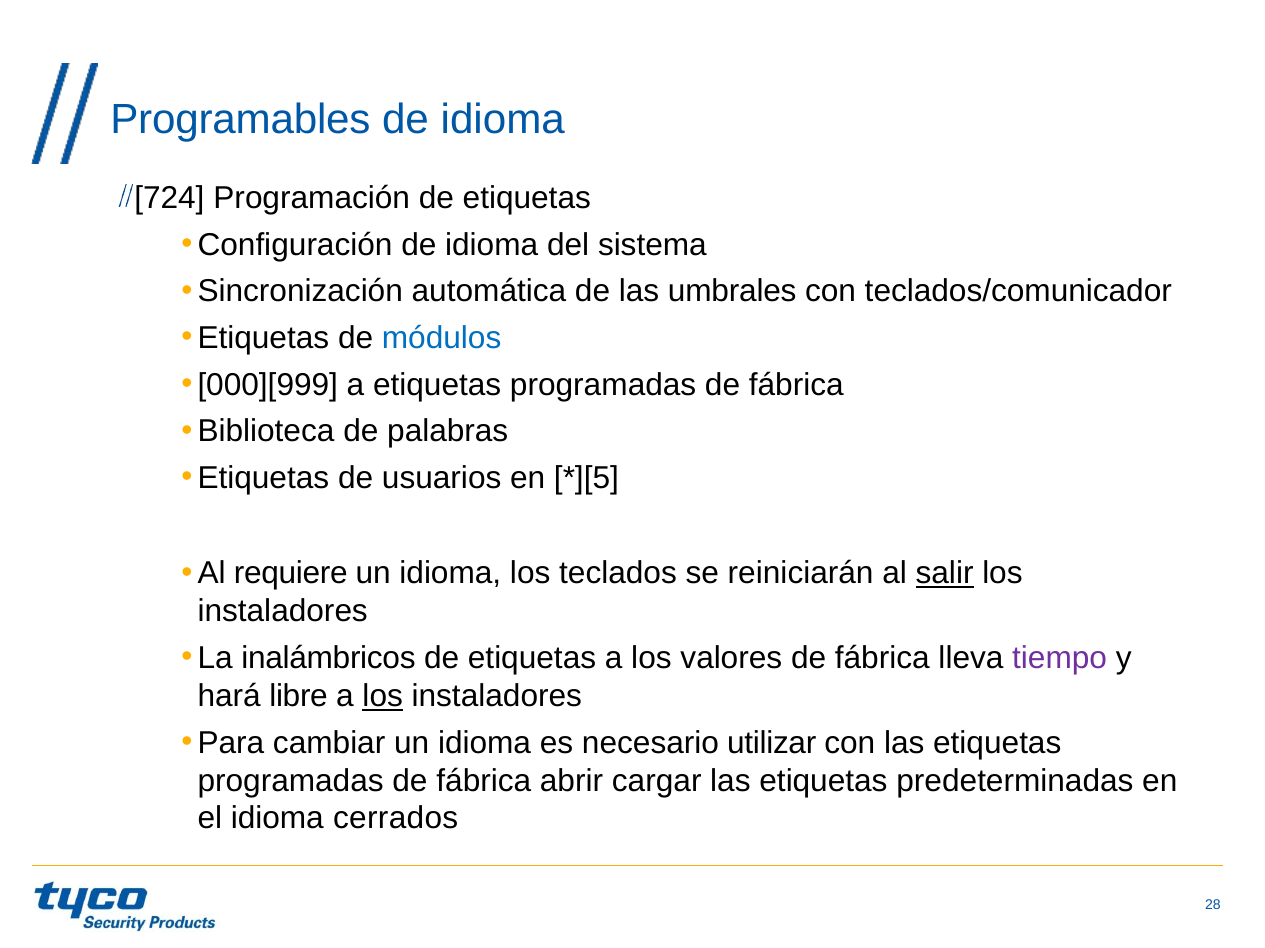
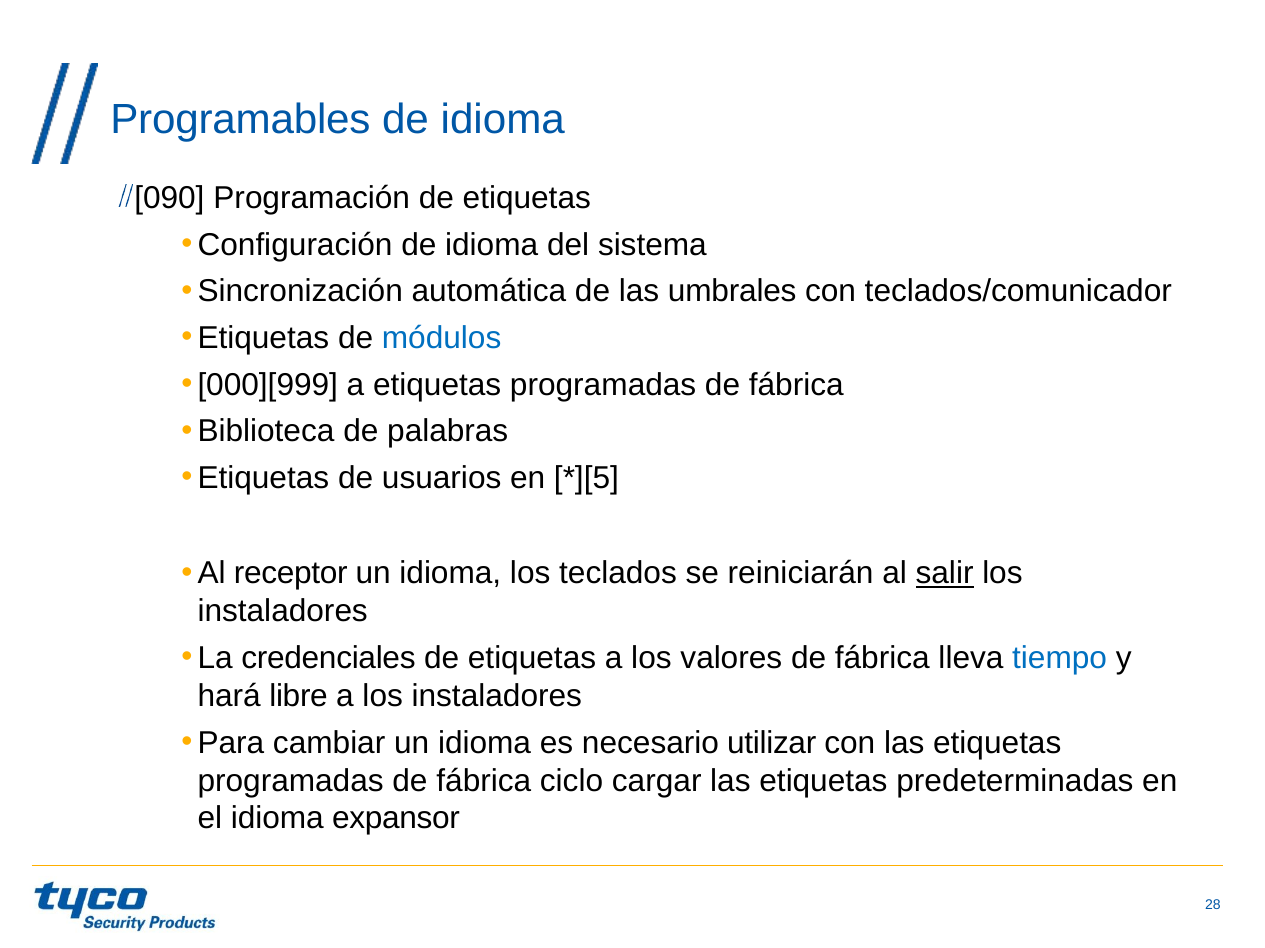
724: 724 -> 090 (169, 198)
requiere: requiere -> receptor (291, 574)
inalámbricos: inalámbricos -> credenciales (328, 659)
tiempo colour: purple -> blue (1060, 659)
los underline: present -> none (383, 697)
abrir: abrir -> ciclo (571, 781)
cerrados: cerrados -> expansor (396, 819)
